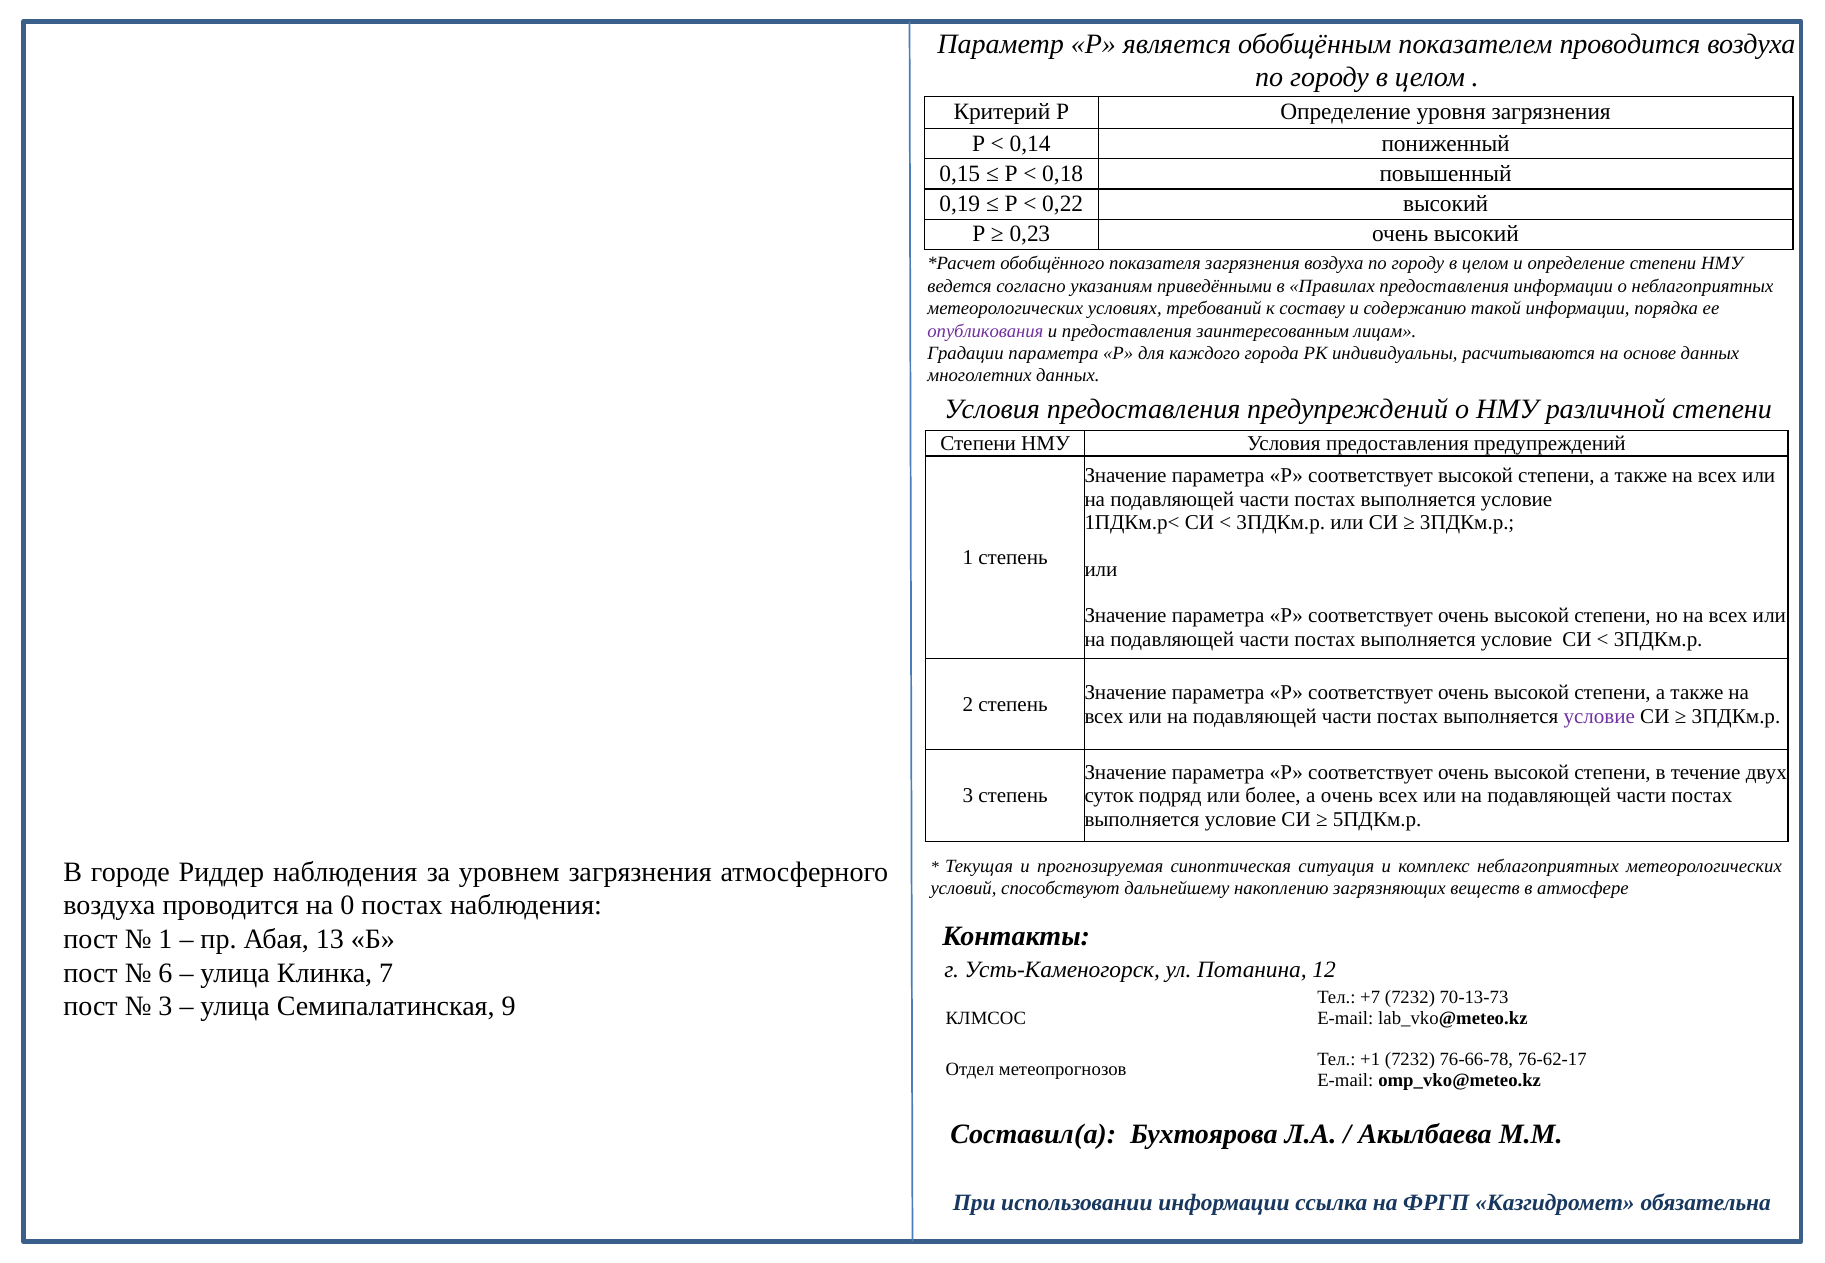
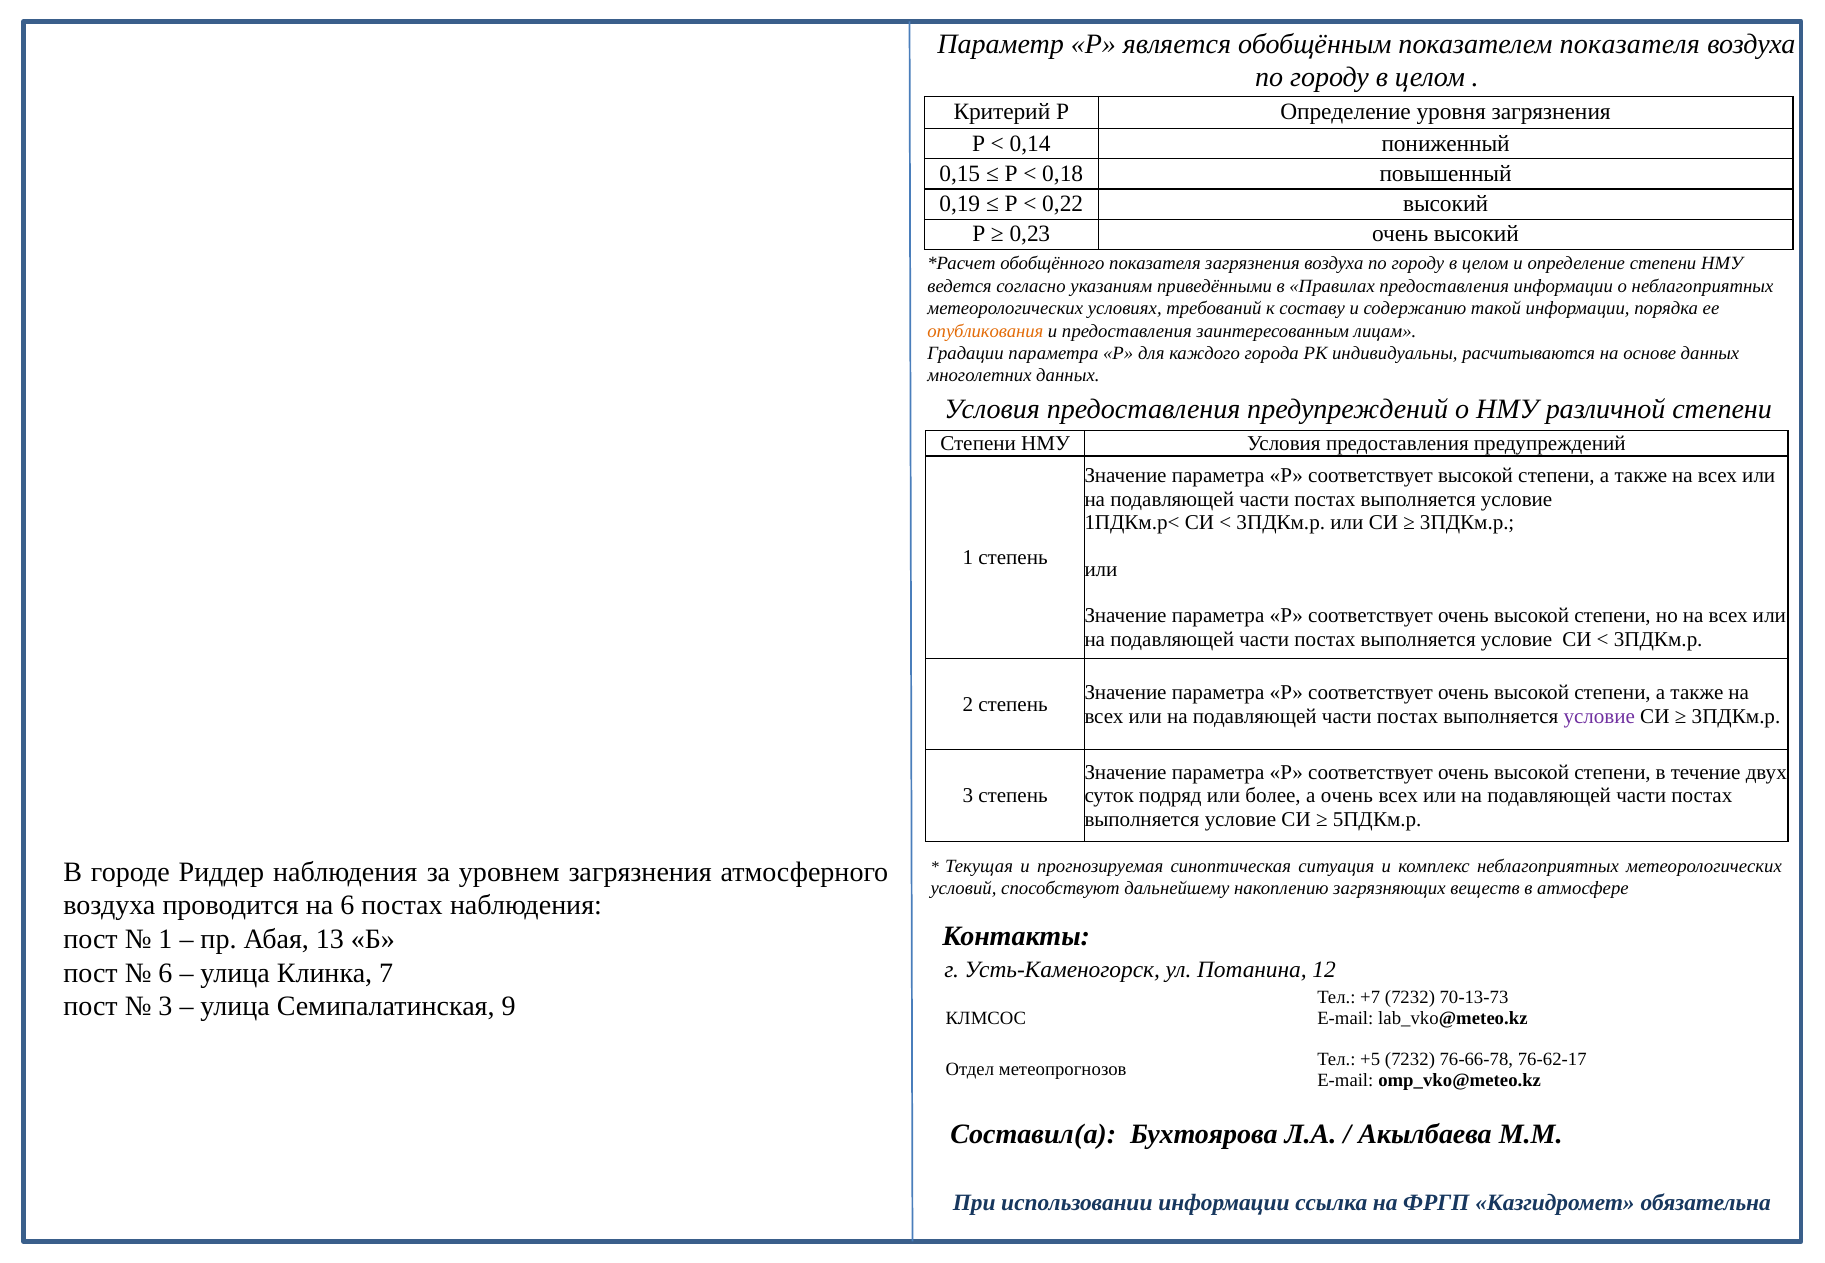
показателем проводится: проводится -> показателя (1630, 44)
опубликования colour: purple -> orange (985, 331)
на 0: 0 -> 6 (347, 906)
+1: +1 -> +5 (1370, 1060)
